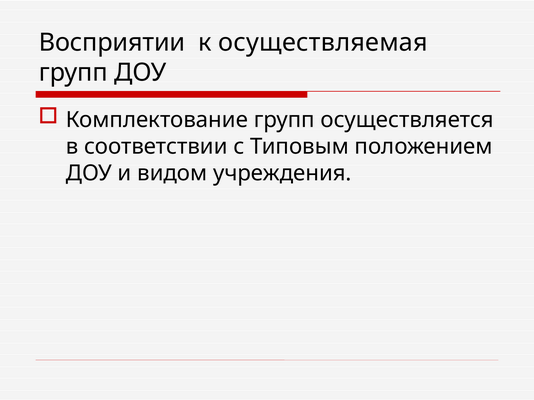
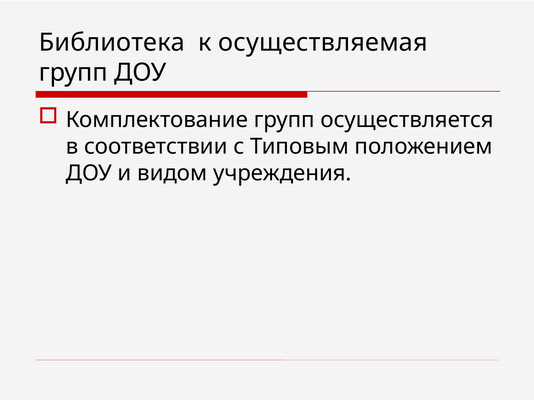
Восприятии: Восприятии -> Библиотека (112, 43)
